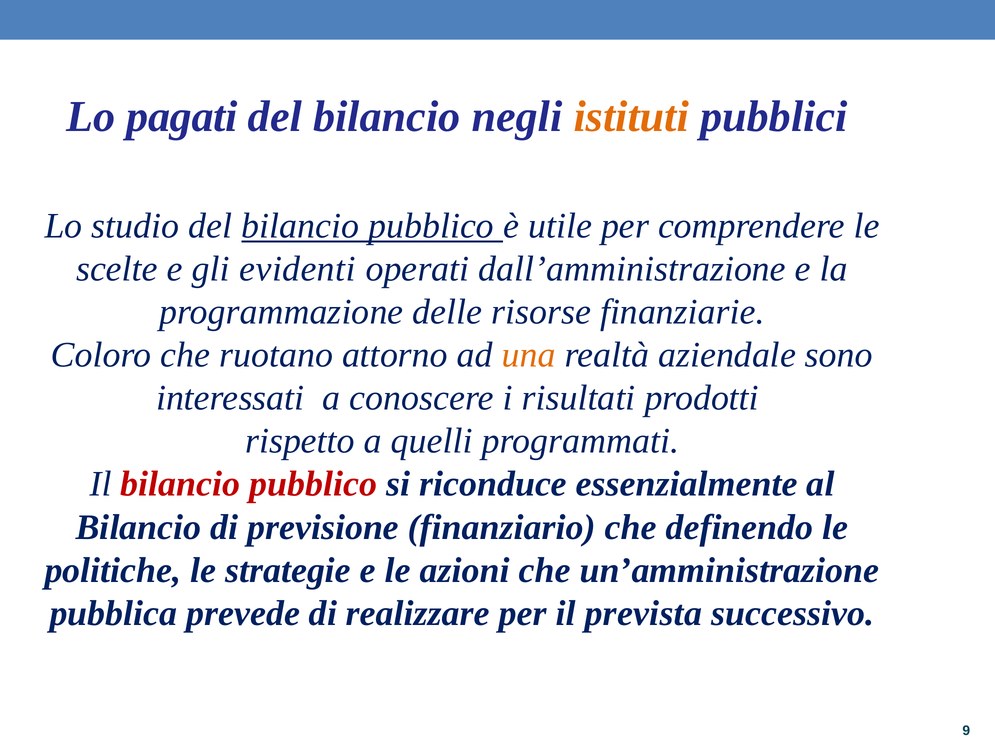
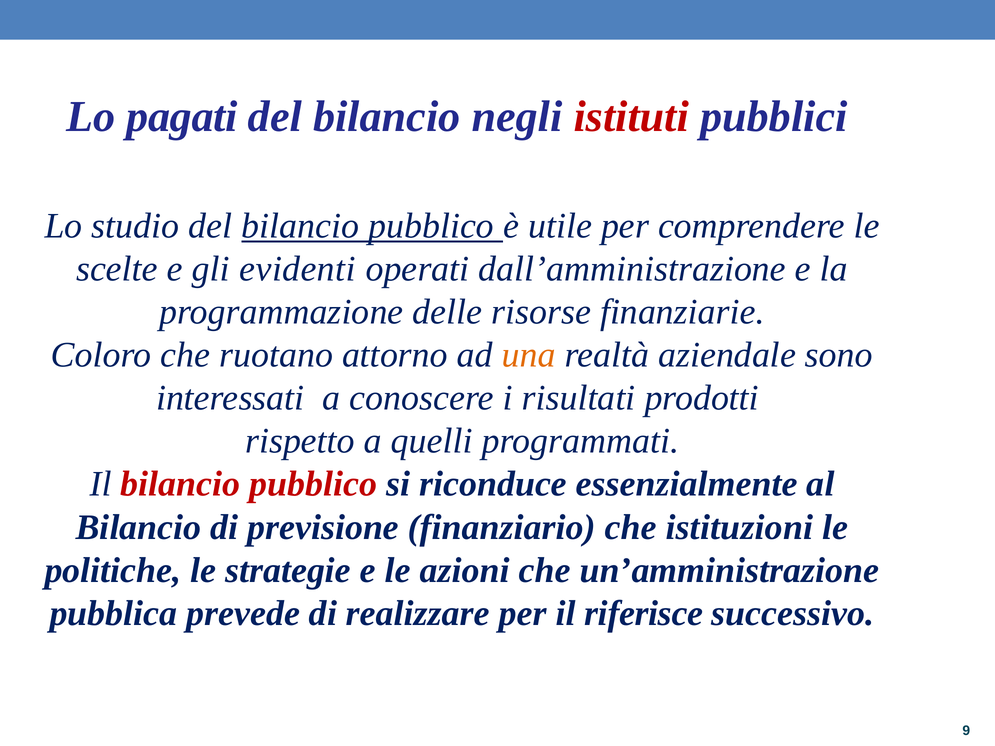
istituti colour: orange -> red (631, 117)
definendo: definendo -> istituzioni (739, 527)
prevista: prevista -> riferisce (644, 614)
